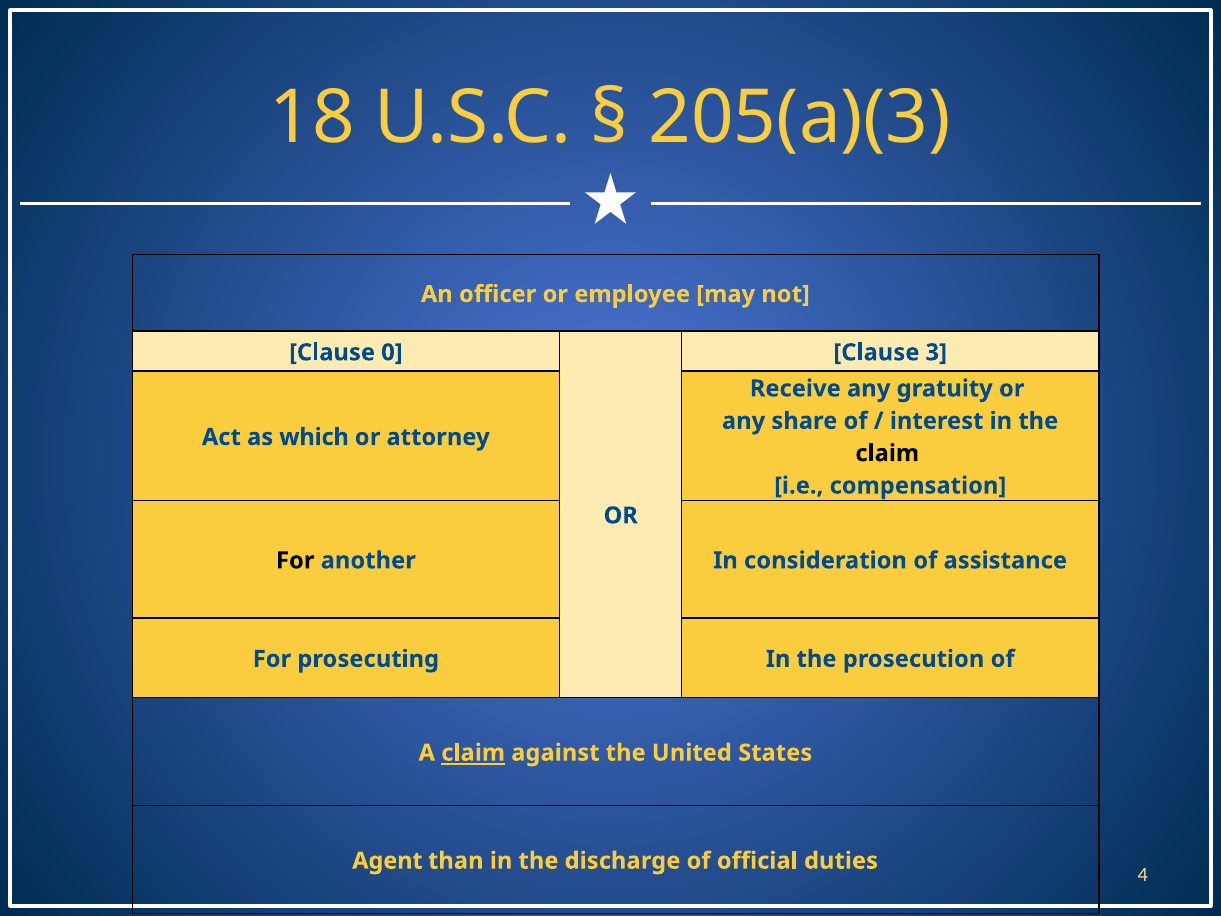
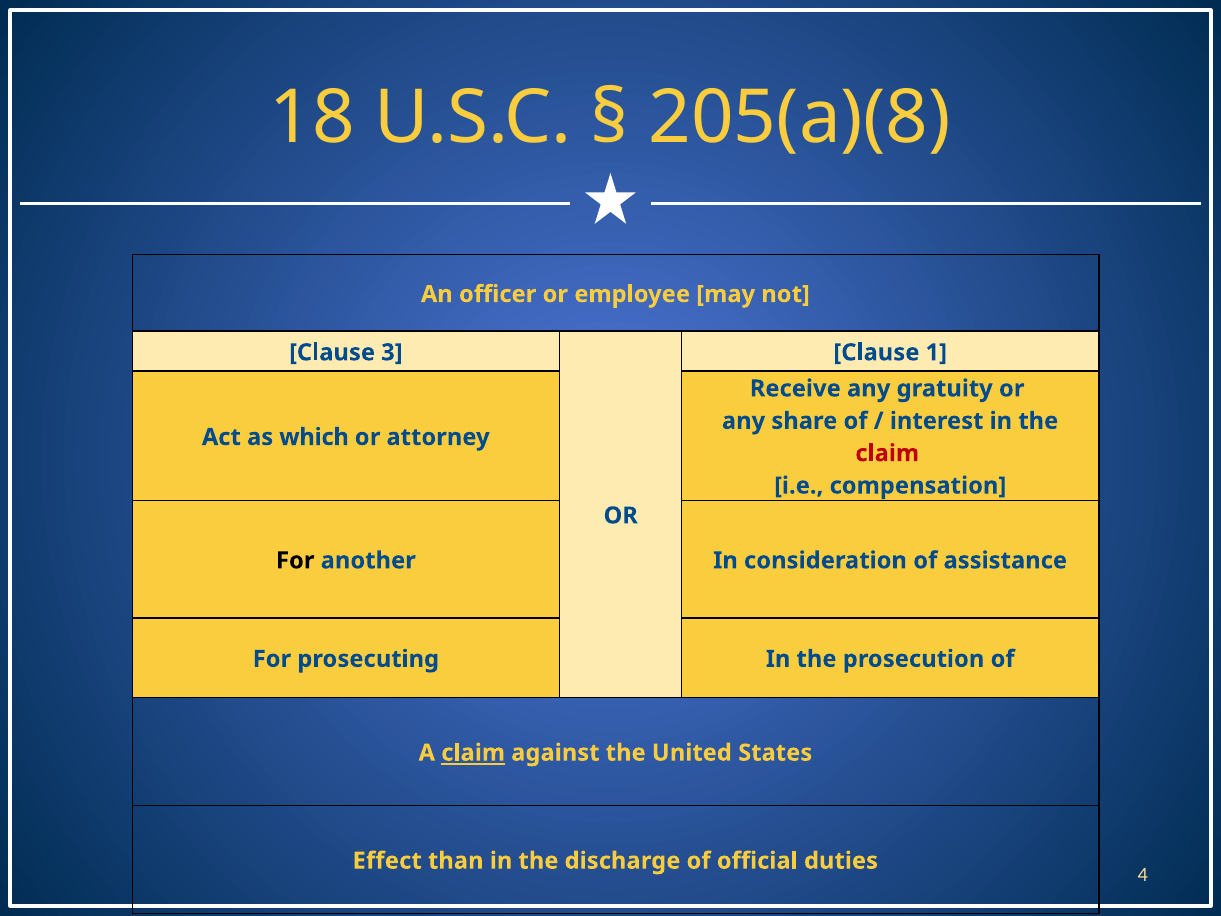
205(a)(3: 205(a)(3 -> 205(a)(8 (800, 118)
0: 0 -> 3 (392, 352)
3: 3 -> 1 (936, 352)
claim colour: black -> red (887, 453)
Agent: Agent -> Effect (387, 861)
